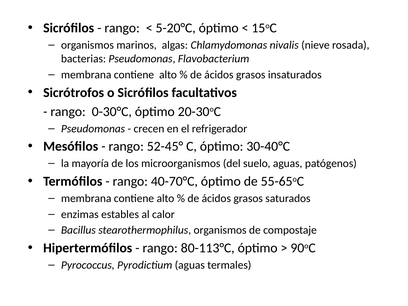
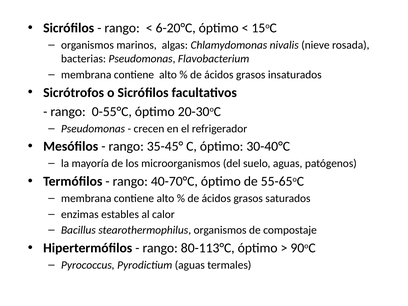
5-20°C: 5-20°C -> 6-20°C (176, 28)
0-30°C: 0-30°C -> 0-55°C (112, 112)
52-45°: 52-45° -> 35-45° (165, 146)
